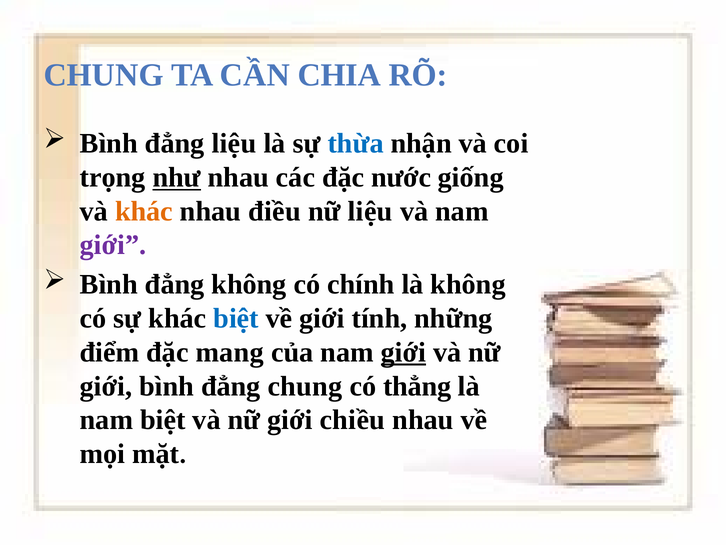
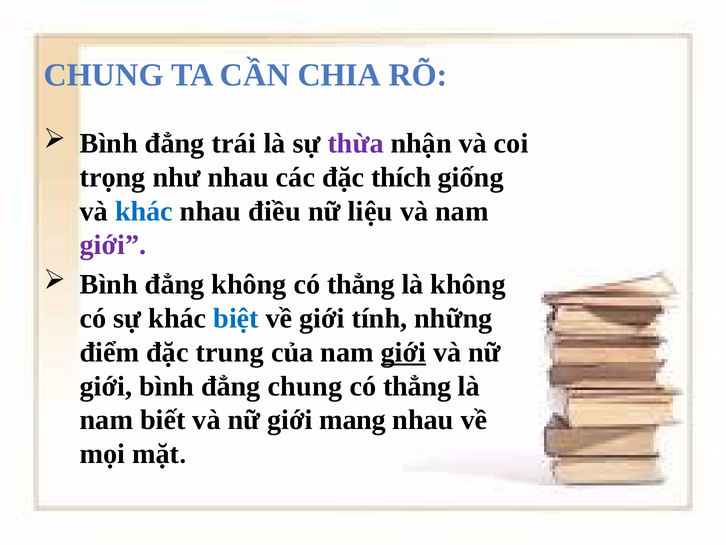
đẳng liệu: liệu -> trái (234, 143)
thừa colour: blue -> purple (356, 143)
như underline: present -> none (177, 177)
nước: nước -> thích (401, 177)
khác colour: orange -> blue (144, 211)
không có chính: chính -> thẳng (361, 284)
mang: mang -> trung (230, 352)
nam biệt: biệt -> biết (163, 420)
chiều: chiều -> mang (353, 420)
